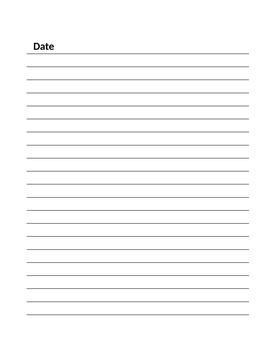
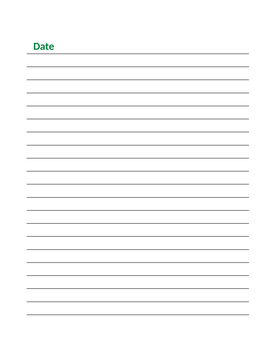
Date colour: black -> green (44, 46)
